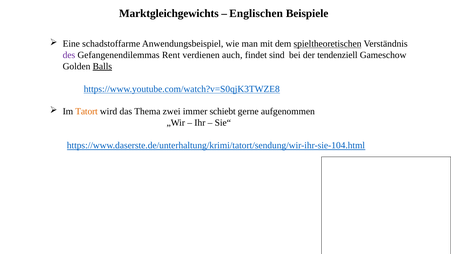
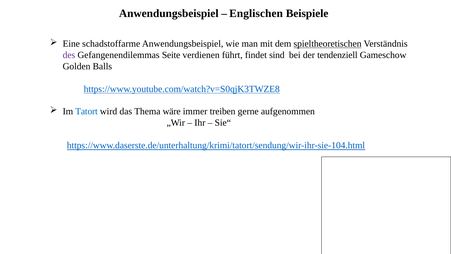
Marktgleichgewichts: Marktgleichgewichts -> Anwendungsbeispiel (169, 13)
Rent: Rent -> Seite (171, 55)
auch: auch -> führt (232, 55)
Balls underline: present -> none (102, 66)
Tatort colour: orange -> blue (87, 111)
zwei: zwei -> wäre (172, 111)
schiebt: schiebt -> treiben (223, 111)
